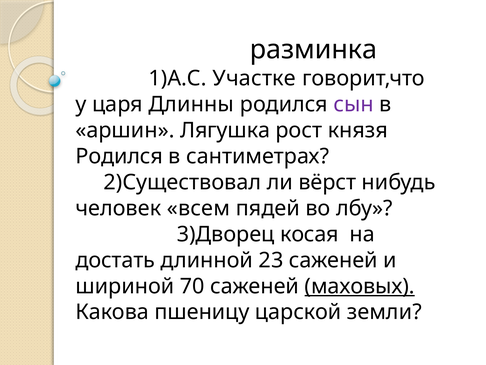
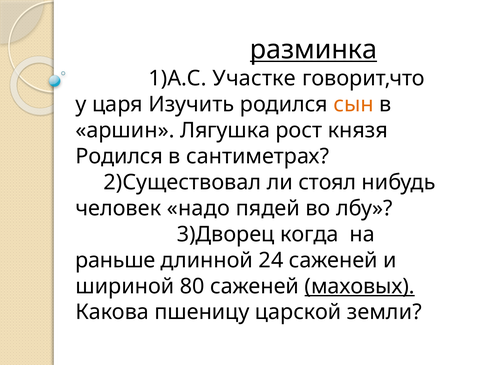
разминка underline: none -> present (314, 50)
Длинны: Длинны -> Изучить (191, 104)
сын colour: purple -> orange (354, 104)
вёрст: вёрст -> стоял (327, 182)
всем: всем -> надо (198, 208)
косая: косая -> когда (309, 234)
достать: достать -> раньше (115, 260)
23: 23 -> 24 (271, 260)
70: 70 -> 80 (192, 286)
